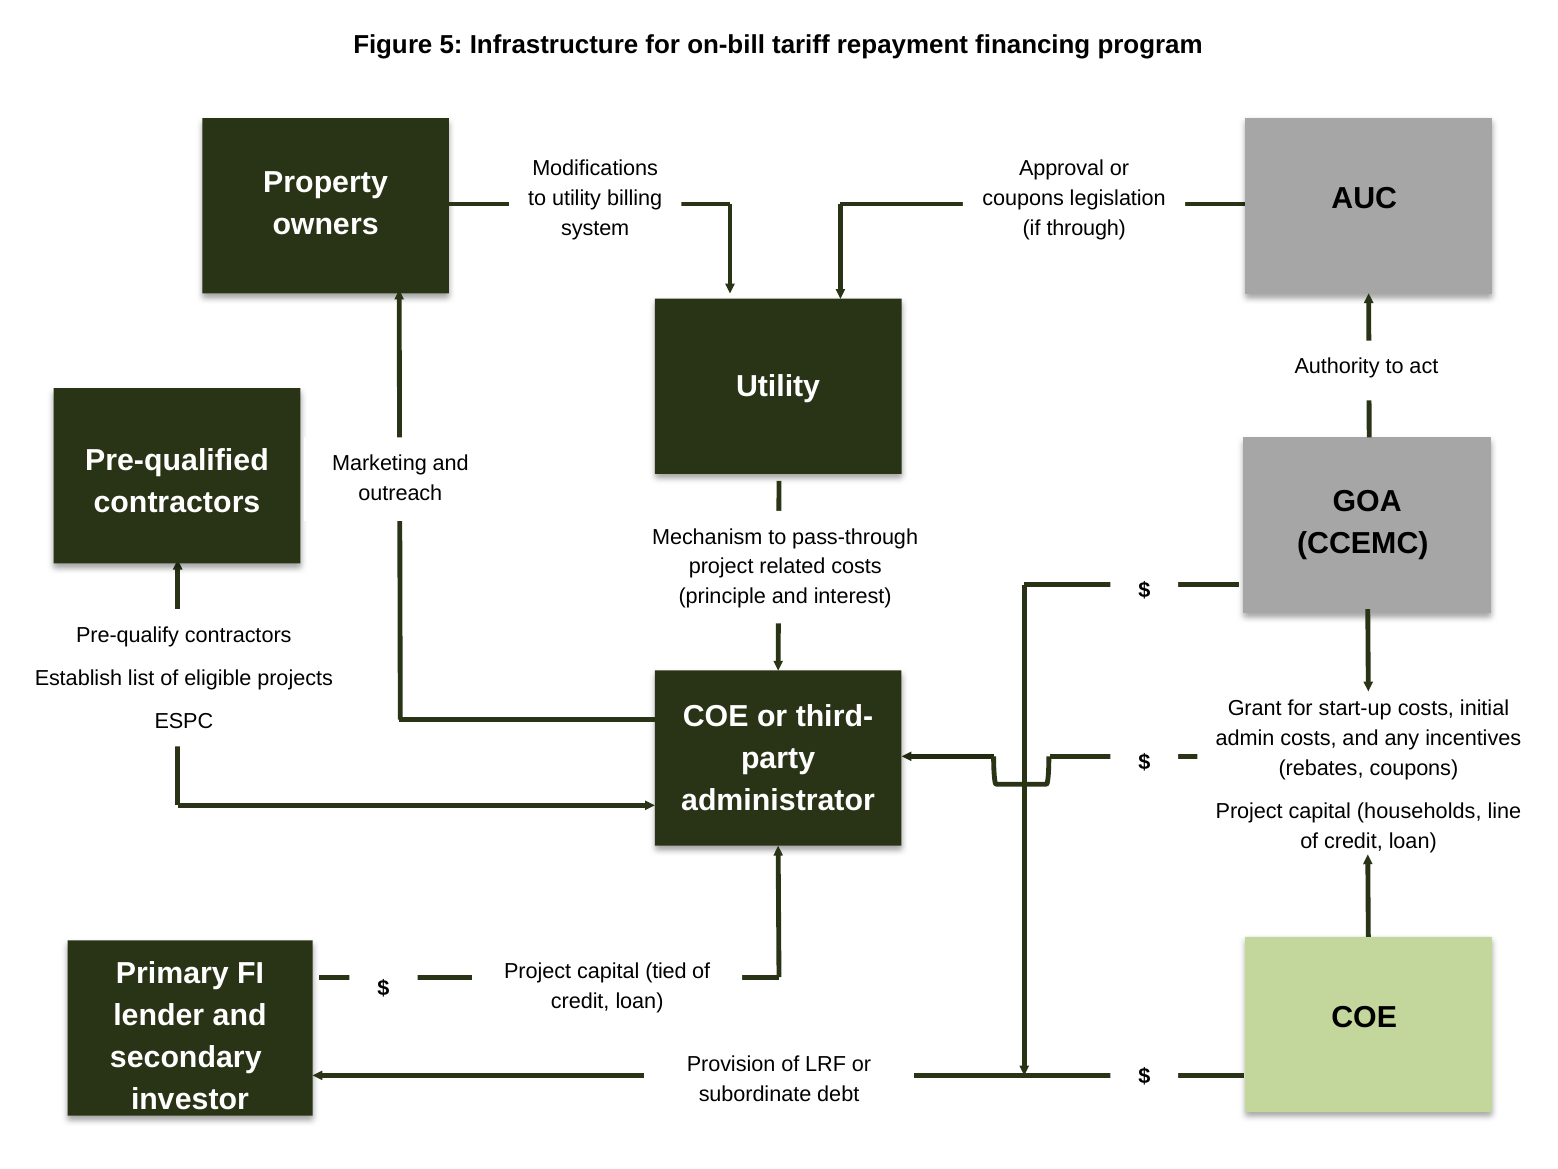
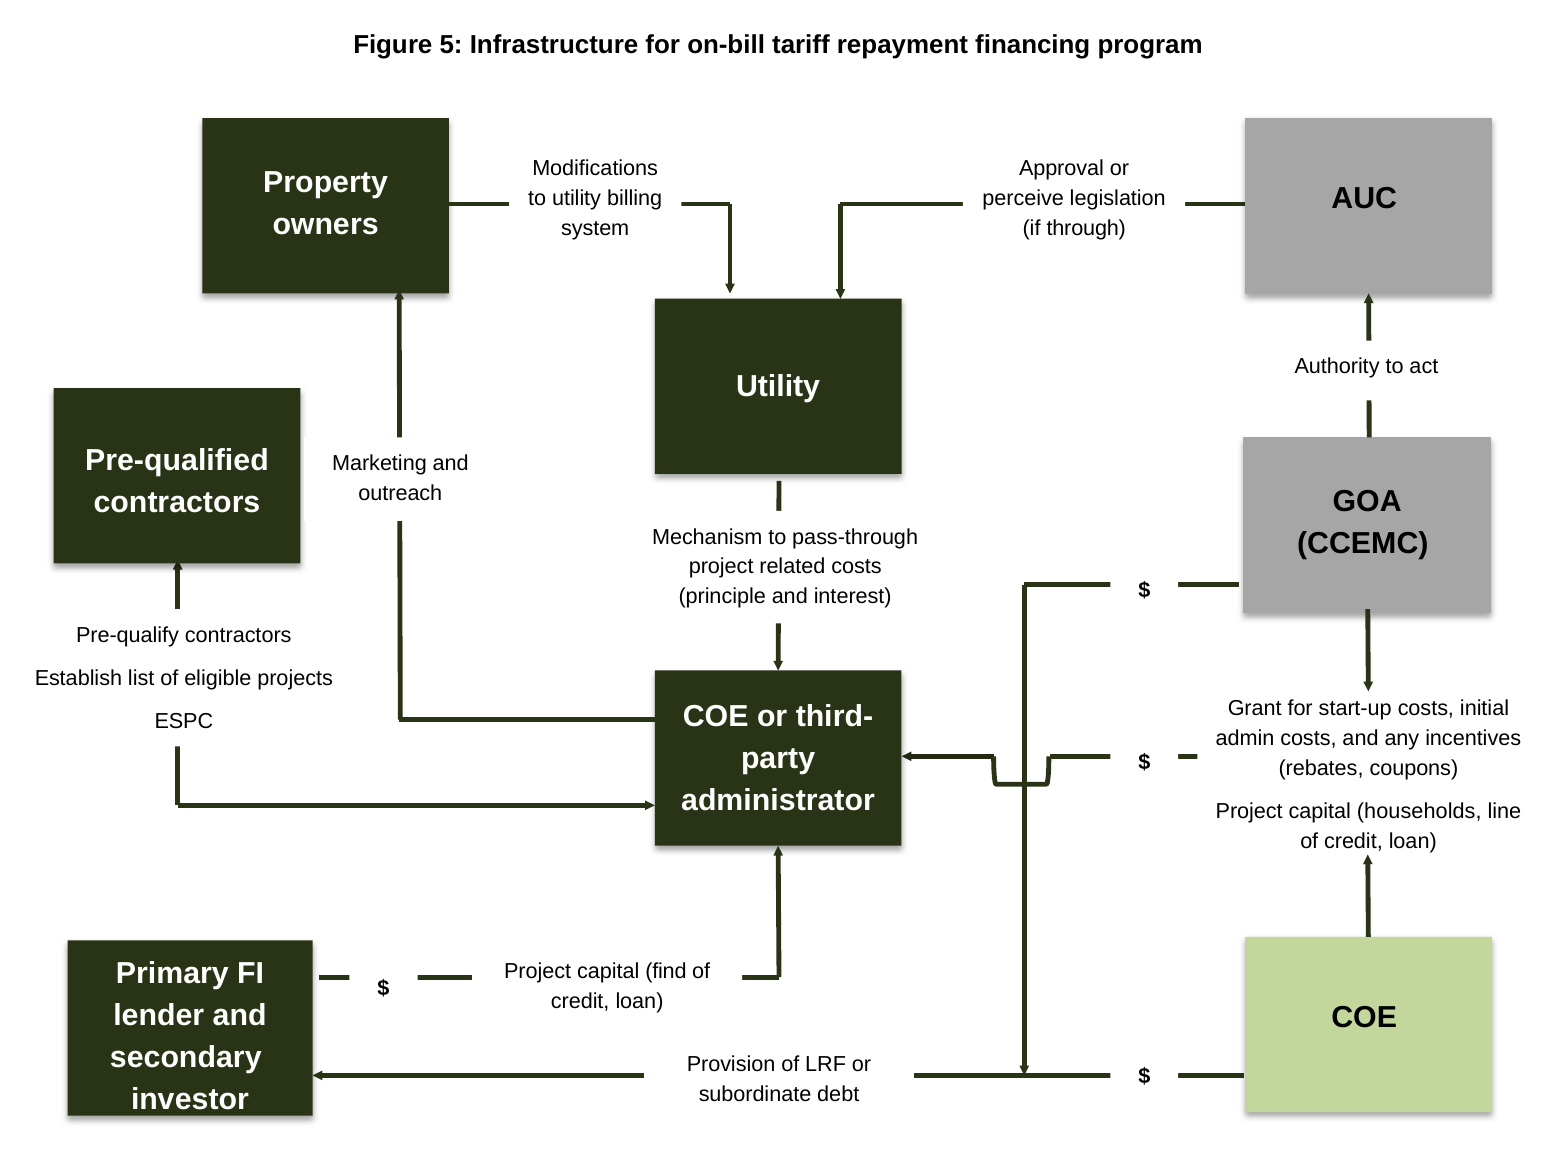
coupons: coupons -> perceive (1023, 198)
tied: tied -> find (666, 971)
